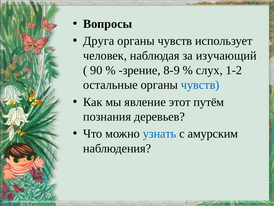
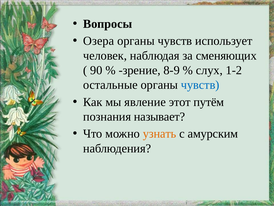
Друга: Друга -> Озера (99, 41)
изучающий: изучающий -> сменяющих (226, 55)
деревьев: деревьев -> называет (160, 116)
узнать colour: blue -> orange (160, 133)
